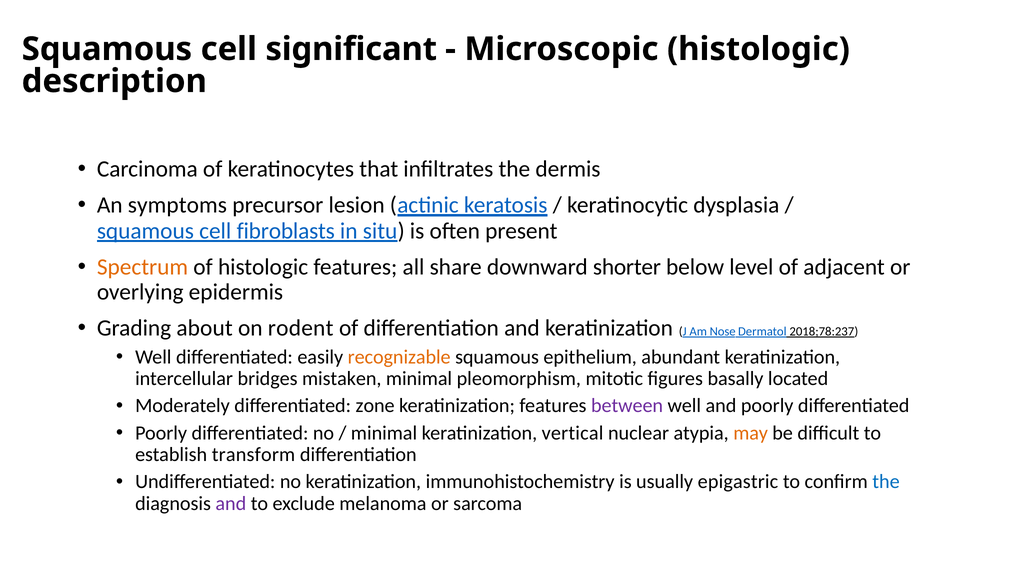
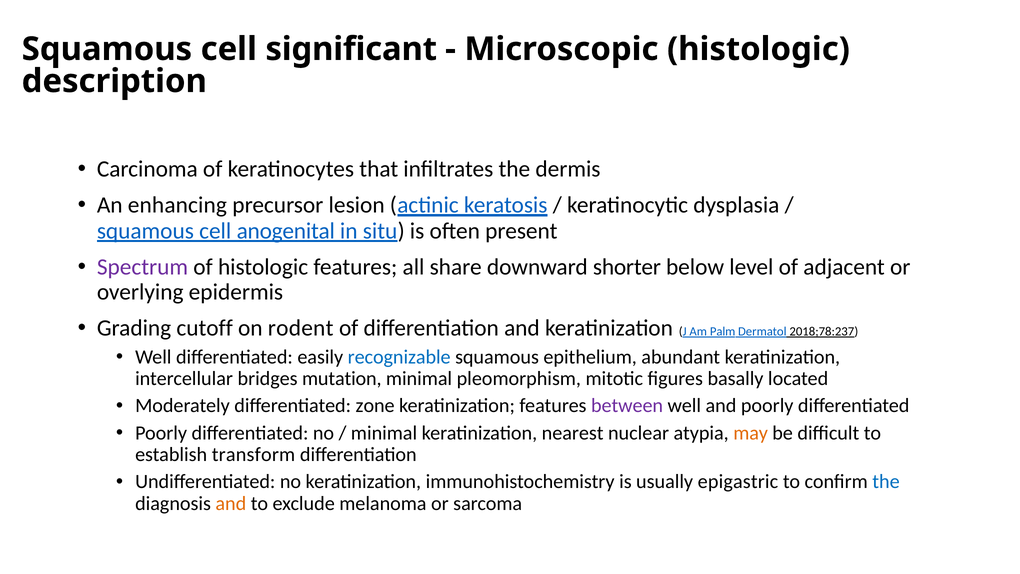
symptoms: symptoms -> enhancing (177, 205)
fibroblasts: fibroblasts -> anogenital (286, 231)
Spectrum colour: orange -> purple (142, 267)
about: about -> cutoff (205, 328)
Nose: Nose -> Palm (723, 331)
recognizable colour: orange -> blue (399, 357)
mistaken: mistaken -> mutation (342, 378)
vertical: vertical -> nearest (573, 433)
and colour: purple -> orange (231, 503)
